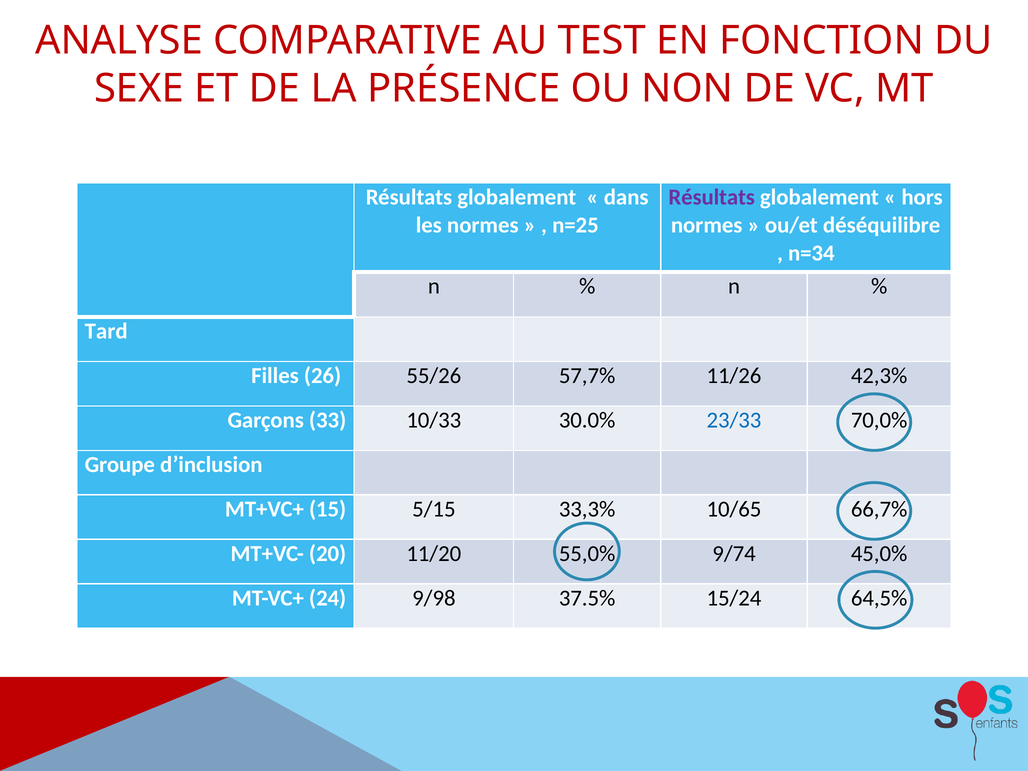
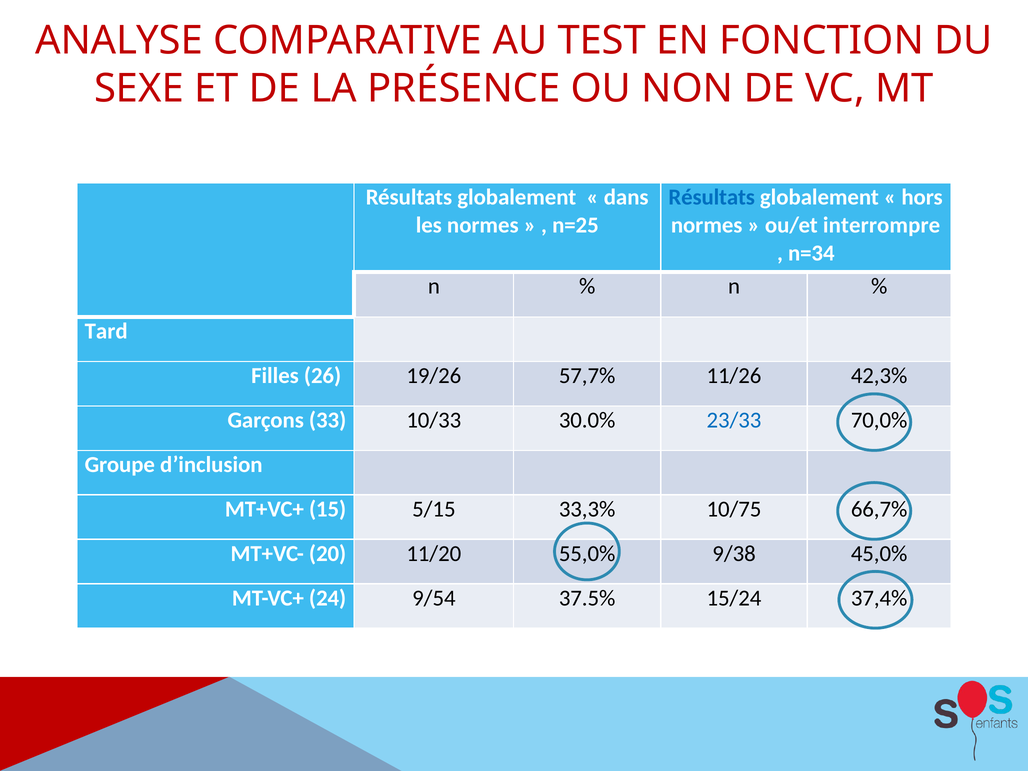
Résultats colour: purple -> blue (712, 197)
déséquilibre: déséquilibre -> interrompre (882, 225)
55/26: 55/26 -> 19/26 (434, 376)
10/65: 10/65 -> 10/75 (734, 509)
9/74: 9/74 -> 9/38 (734, 554)
9/98: 9/98 -> 9/54 (434, 598)
64,5%: 64,5% -> 37,4% (879, 598)
